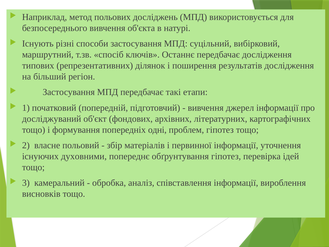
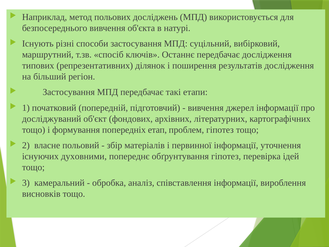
одні: одні -> етап (157, 130)
